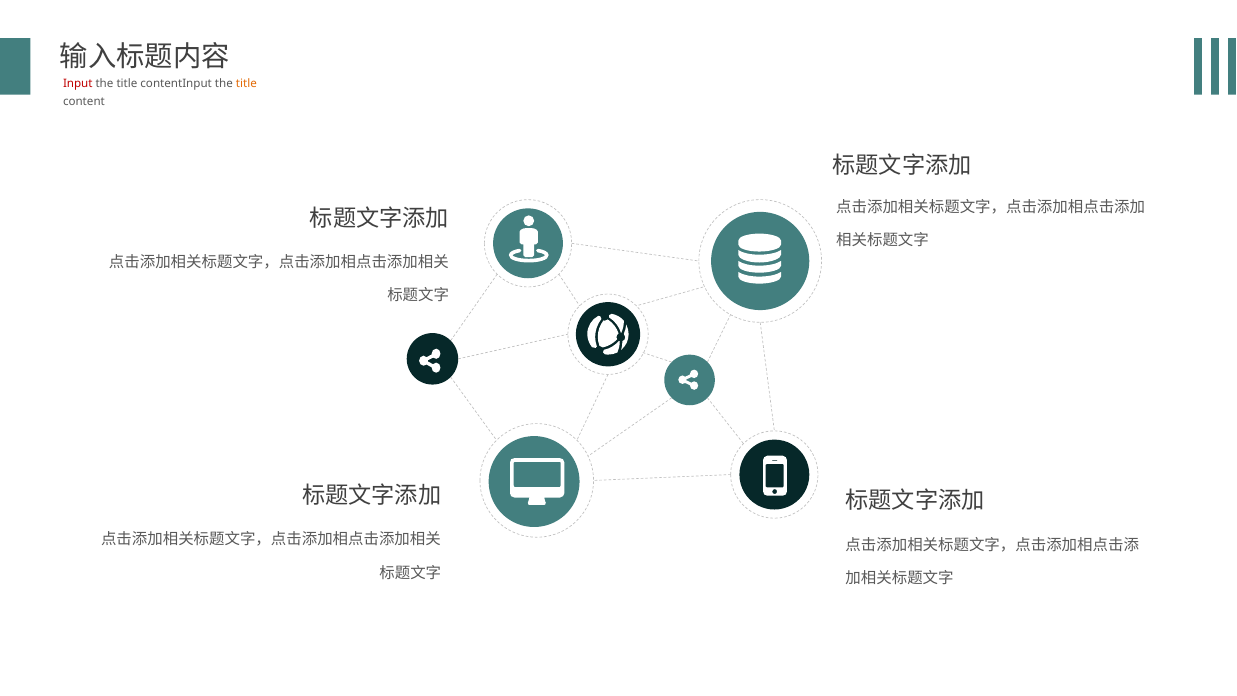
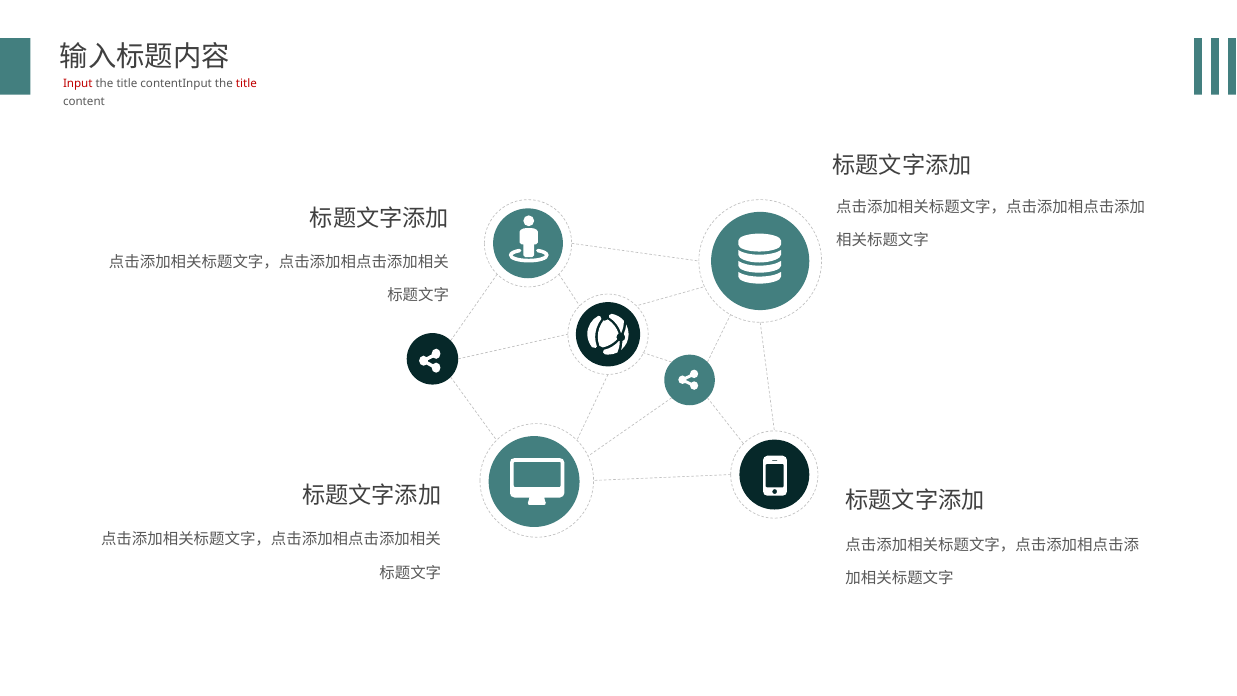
title colour: orange -> red (246, 83)
